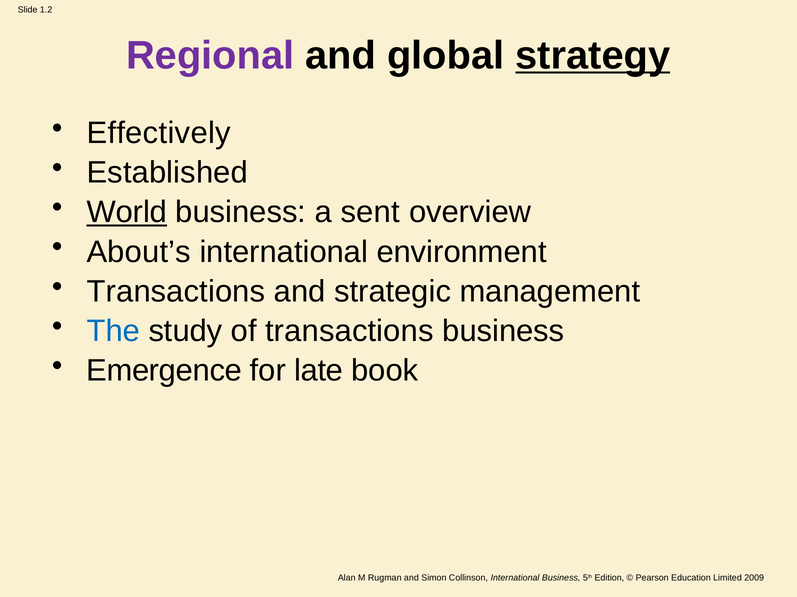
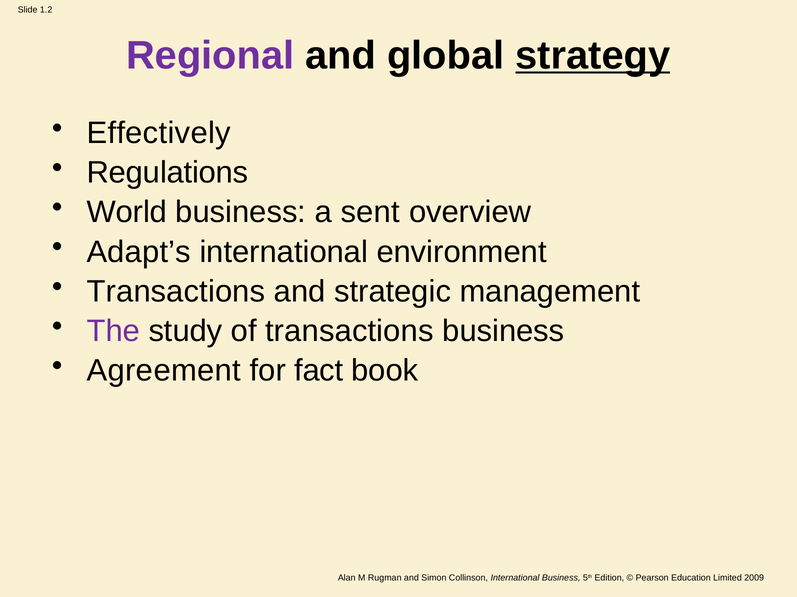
Established: Established -> Regulations (168, 173)
World underline: present -> none (127, 212)
About’s: About’s -> Adapt’s (139, 252)
The colour: blue -> purple (113, 332)
Emergence: Emergence -> Agreement (164, 371)
late: late -> fact (319, 371)
